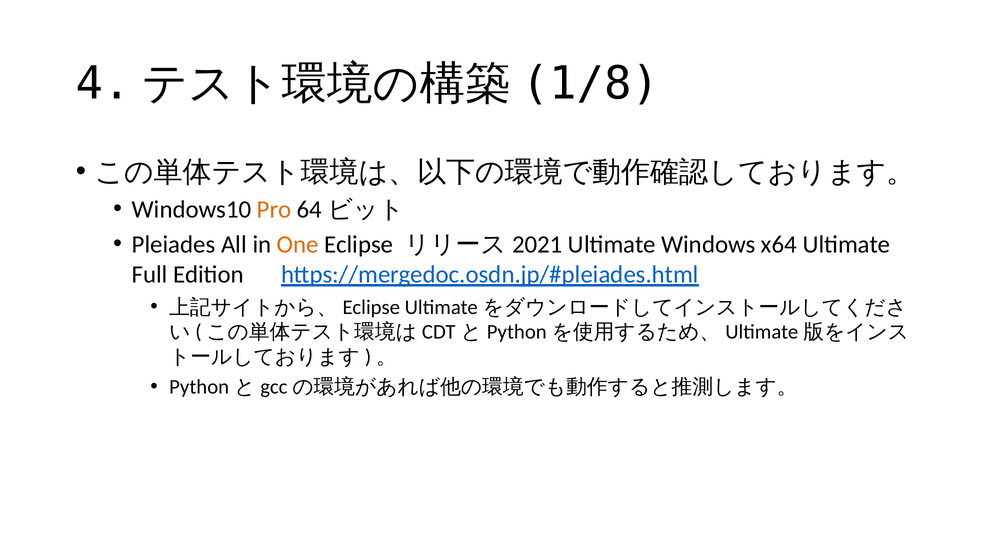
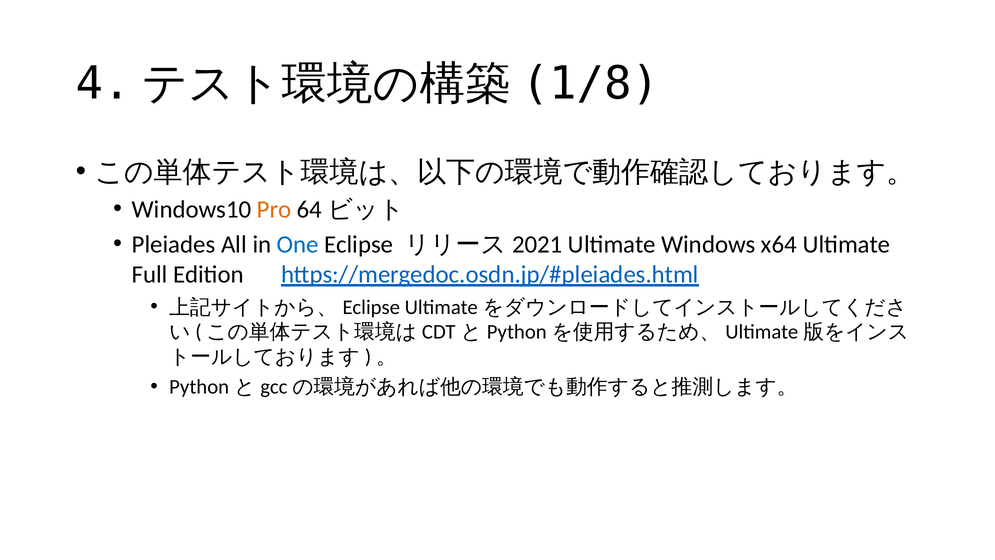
One colour: orange -> blue (298, 244)
